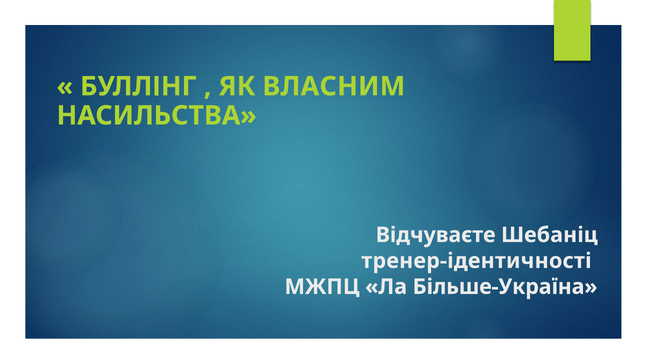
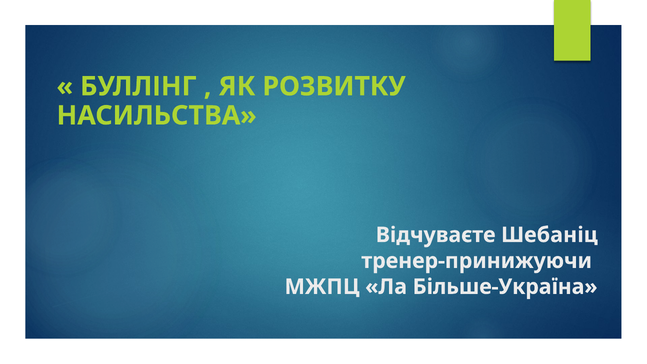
ВЛАСНИМ: ВЛАСНИМ -> РОЗВИТКУ (334, 86)
тренер-ідентичності: тренер-ідентичності -> тренер-принижуючи (477, 261)
